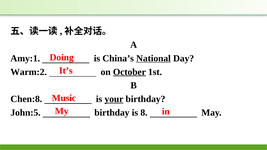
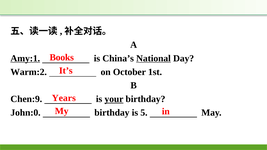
Doing: Doing -> Books (62, 57)
Amy:1 underline: none -> present (25, 58)
October underline: present -> none (129, 72)
Music: Music -> Years (64, 98)
Chen:8: Chen:8 -> Chen:9 (26, 99)
John:5: John:5 -> John:0 (26, 113)
8: 8 -> 5 (144, 113)
